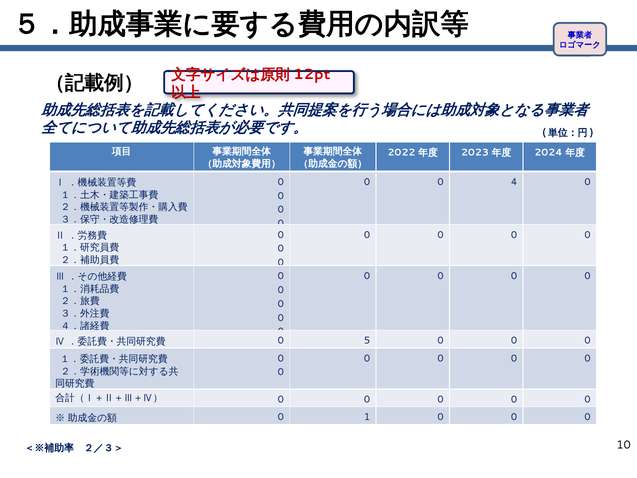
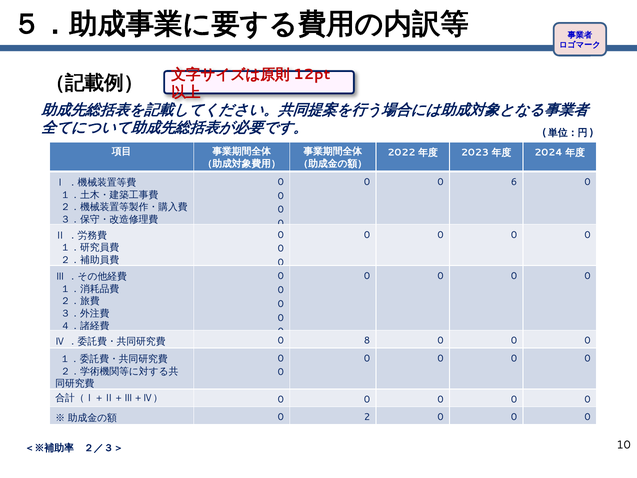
4: 4 -> 6 (514, 182)
5: 5 -> 8 (367, 341)
1: 1 -> 2 (367, 417)
